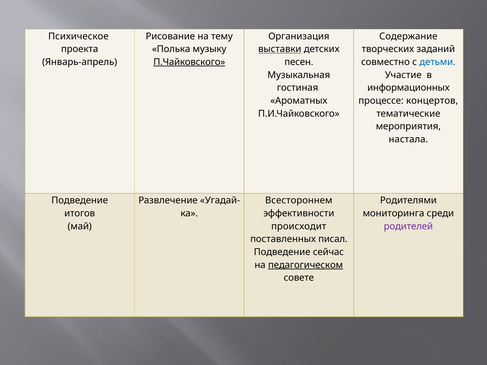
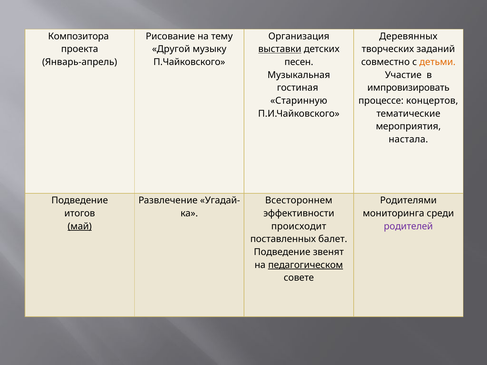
Психическое: Психическое -> Композитора (78, 36)
Содержание: Содержание -> Деревянных (408, 36)
Полька: Полька -> Другой (171, 49)
П.Чайковского underline: present -> none (189, 62)
детьми colour: blue -> orange (438, 62)
информационных: информационных -> импровизировать (408, 88)
Ароматных: Ароматных -> Старинную (299, 101)
май underline: none -> present (80, 226)
писал: писал -> балет (333, 239)
сейчас: сейчас -> звенят (328, 252)
